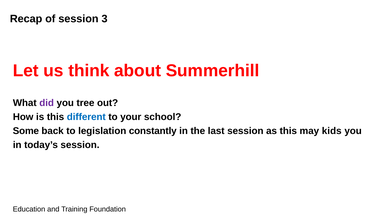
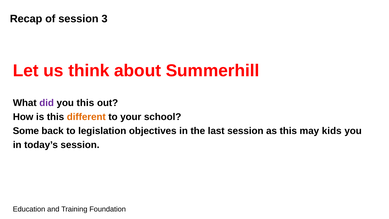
you tree: tree -> this (85, 103)
different colour: blue -> orange (86, 117)
constantly: constantly -> objectives (153, 131)
